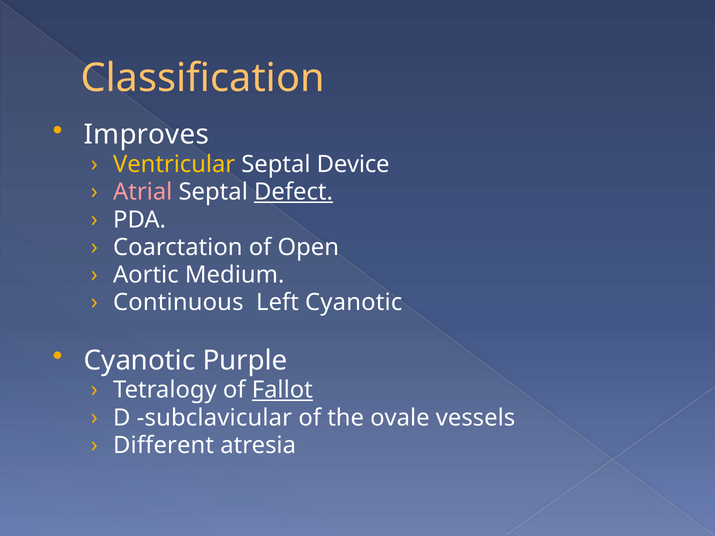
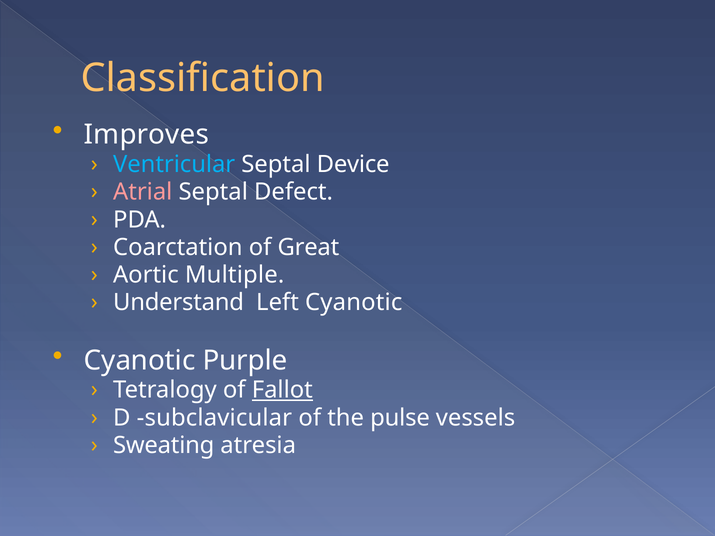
Ventricular colour: yellow -> light blue (174, 164)
Defect underline: present -> none (294, 192)
Open: Open -> Great (308, 247)
Medium: Medium -> Multiple (235, 275)
Continuous: Continuous -> Understand (179, 303)
ovale: ovale -> pulse (400, 418)
Different: Different -> Sweating (164, 445)
